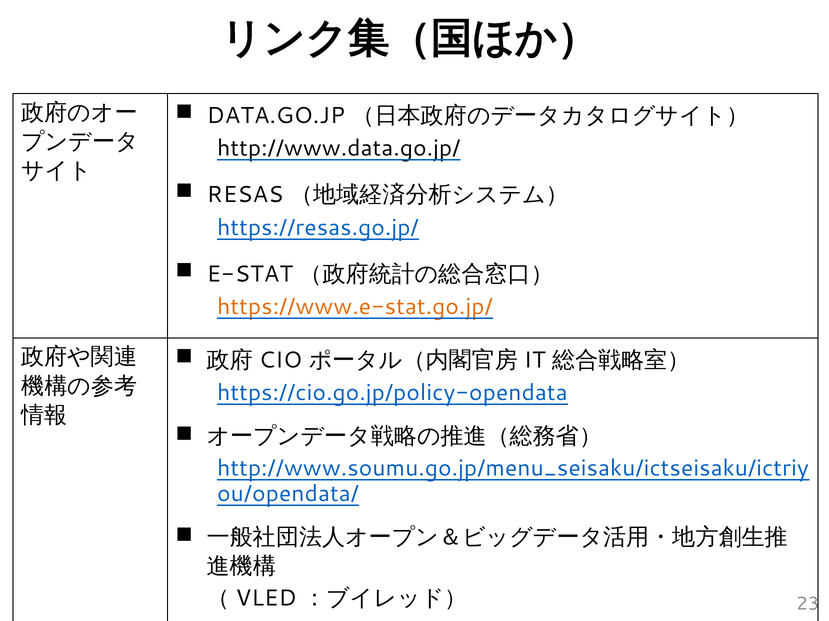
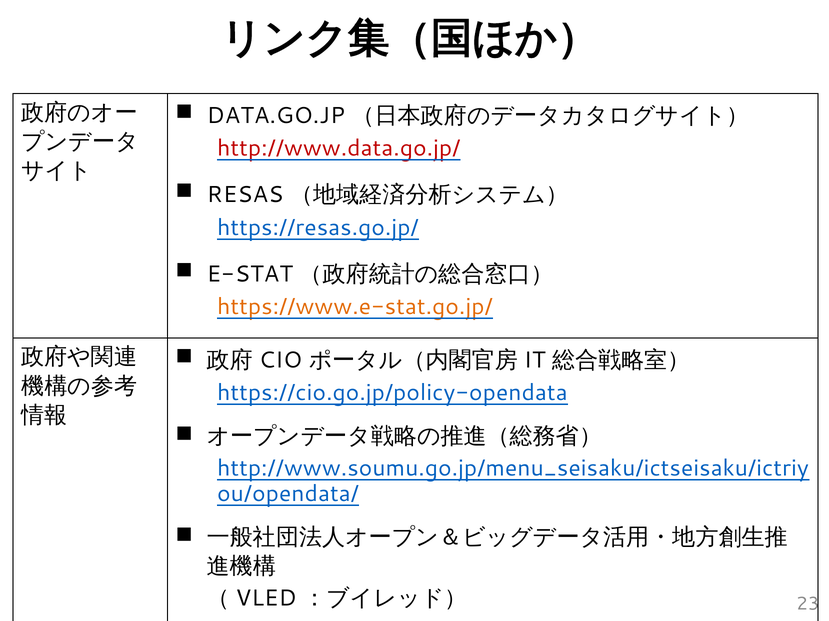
http://www.data.go.jp/ colour: black -> red (339, 148)
